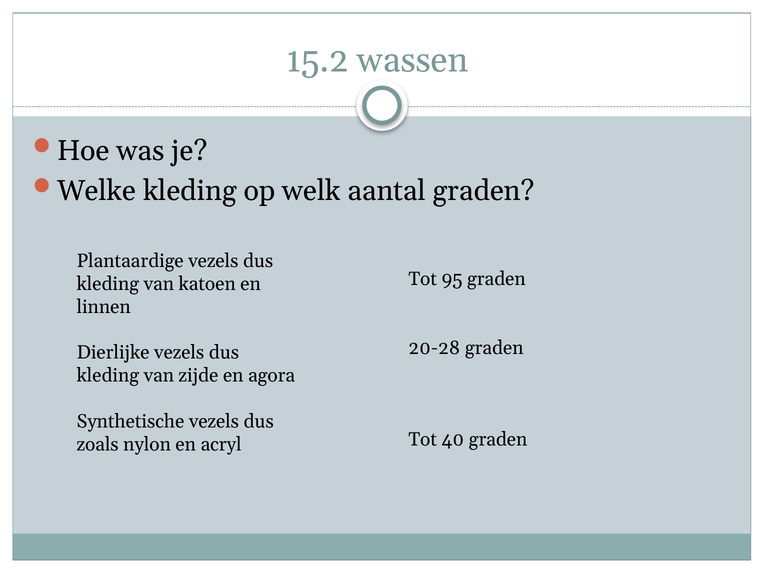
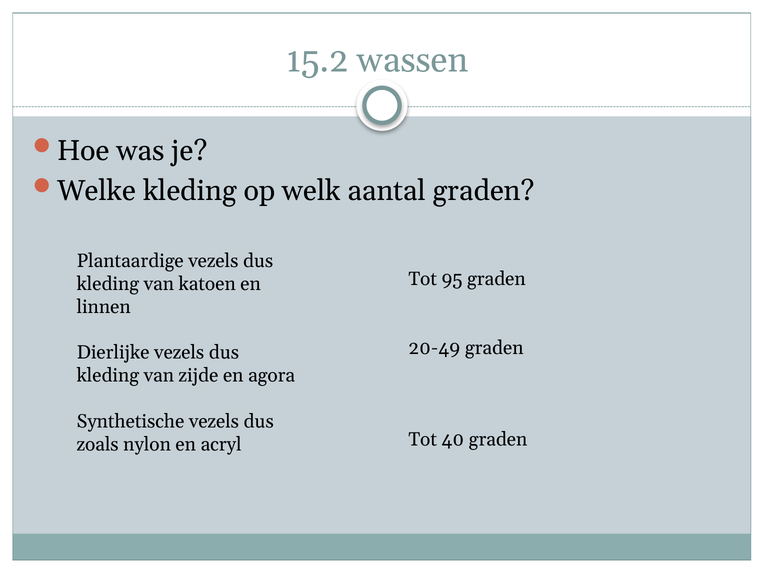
20-28: 20-28 -> 20-49 (434, 348)
